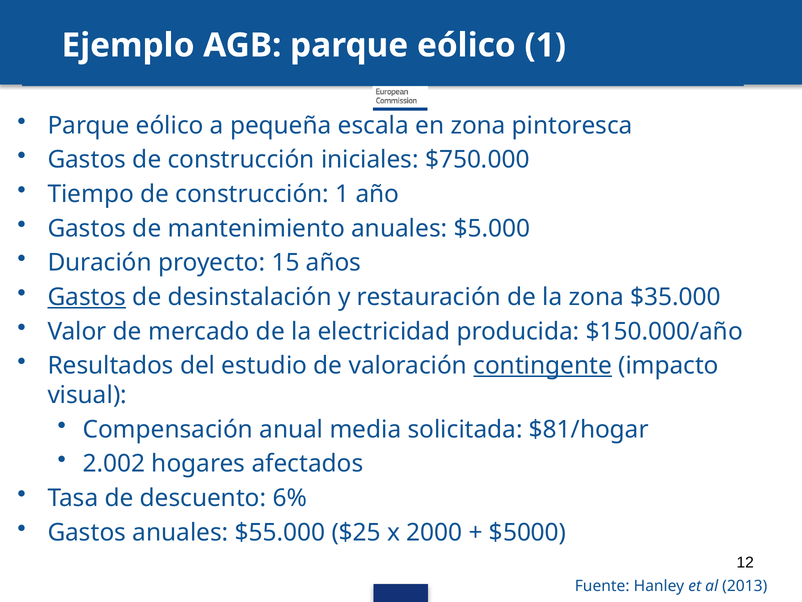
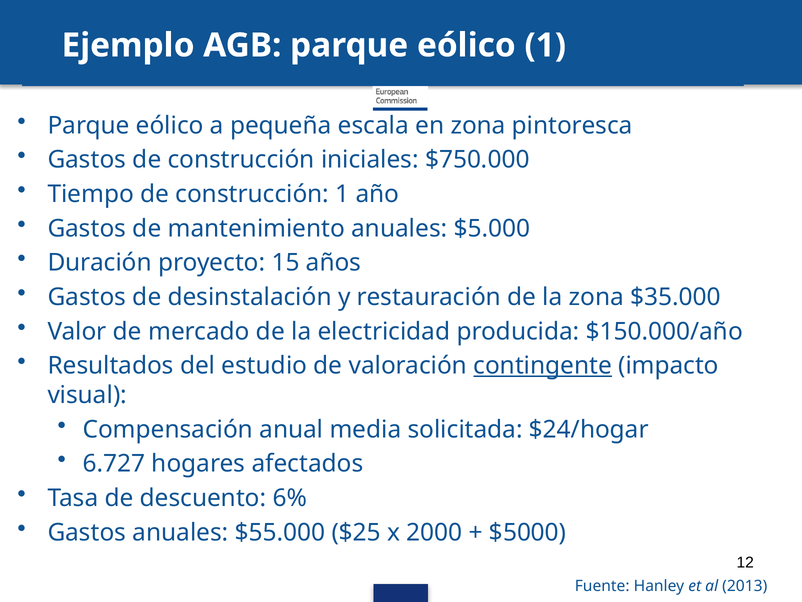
Gastos underline: present -> none (87, 297)
$81/hogar: $81/hogar -> $24/hogar (589, 429)
2.002: 2.002 -> 6.727 (114, 463)
